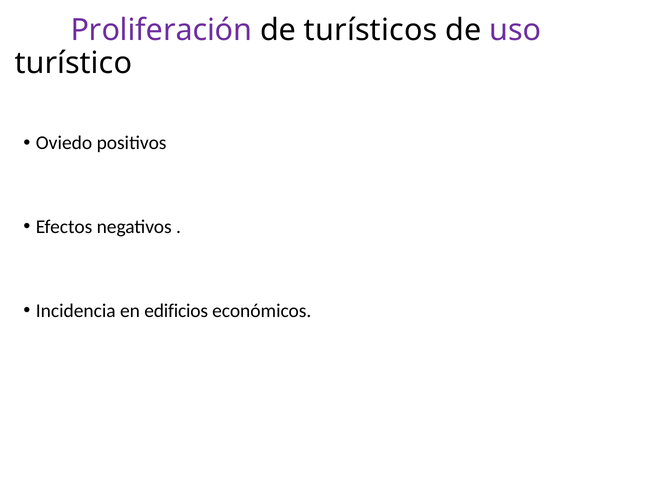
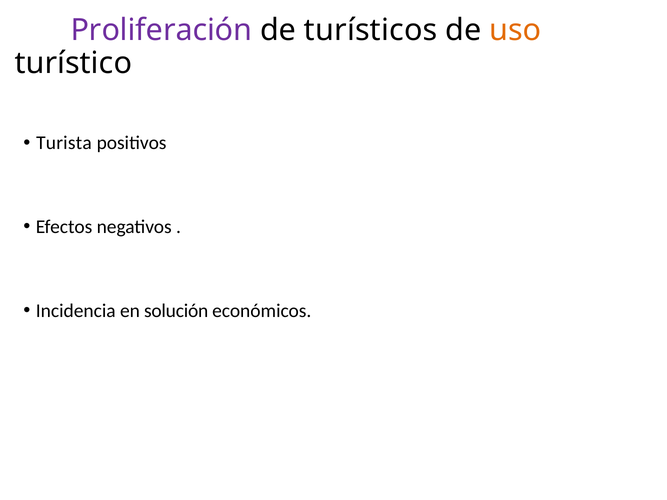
uso colour: purple -> orange (515, 30)
Oviedo: Oviedo -> Turista (64, 143)
edificios: edificios -> solución (176, 311)
